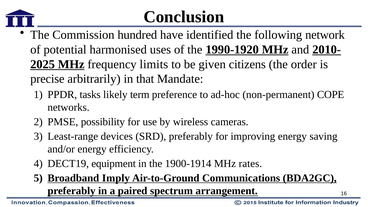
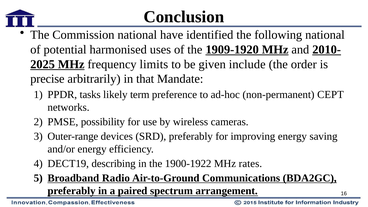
Commission hundred: hundred -> national (137, 35)
following network: network -> national (325, 35)
1990-1920: 1990-1920 -> 1909-1920 (232, 49)
citizens: citizens -> include (247, 64)
COPE: COPE -> CEPT (330, 95)
Least-range: Least-range -> Outer-range (73, 136)
equipment: equipment -> describing (114, 164)
1900-1914: 1900-1914 -> 1900-1922 (188, 164)
Imply: Imply -> Radio (116, 178)
